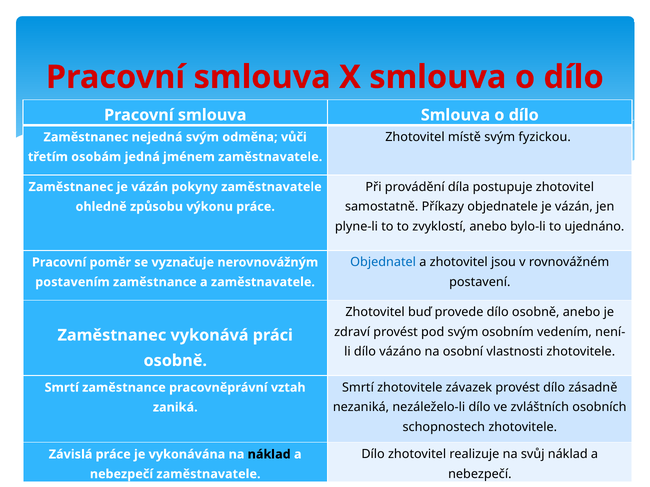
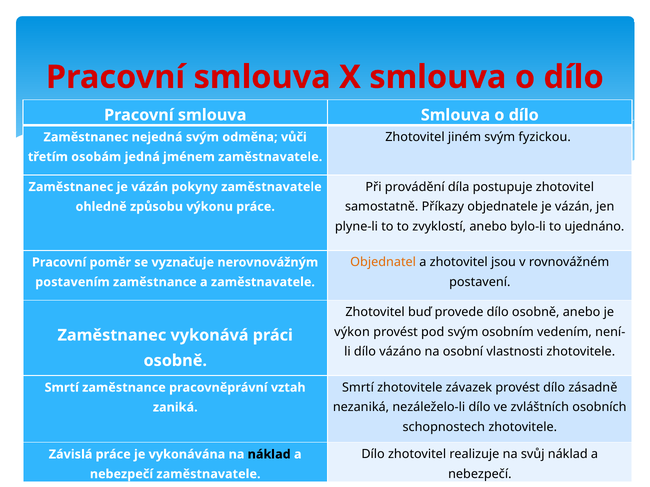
místě: místě -> jiném (465, 137)
Objednatel colour: blue -> orange (383, 263)
zdraví: zdraví -> výkon (352, 332)
